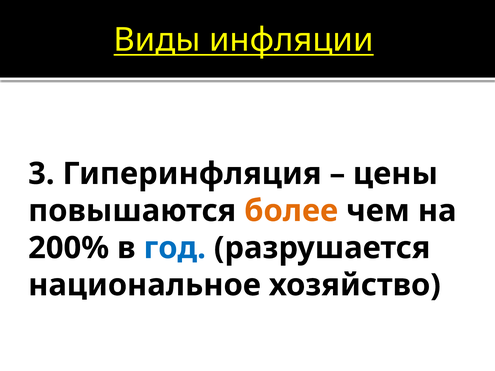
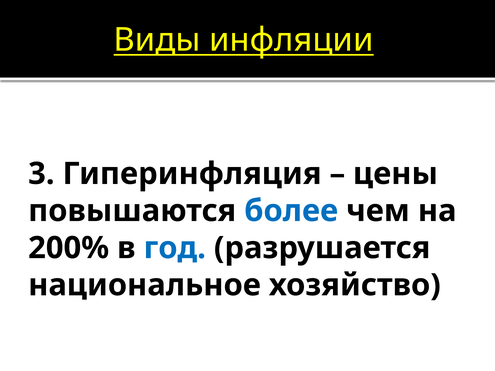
более colour: orange -> blue (291, 211)
